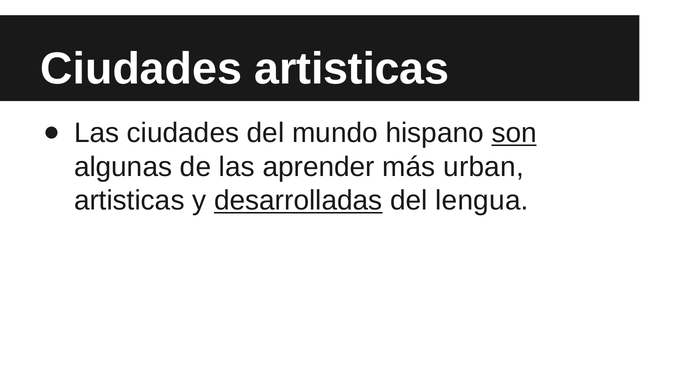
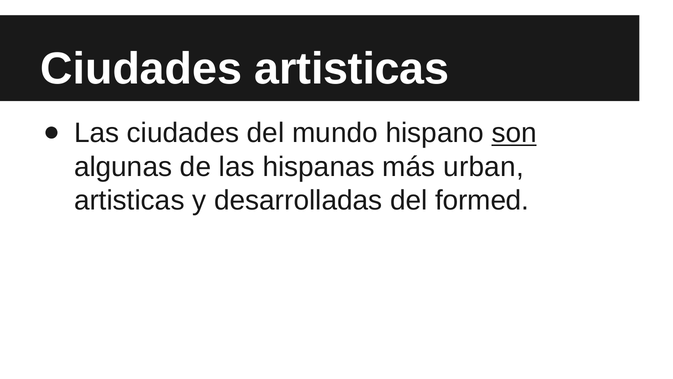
aprender: aprender -> hispanas (319, 167)
desarrolladas underline: present -> none (298, 200)
lengua: lengua -> formed (482, 200)
